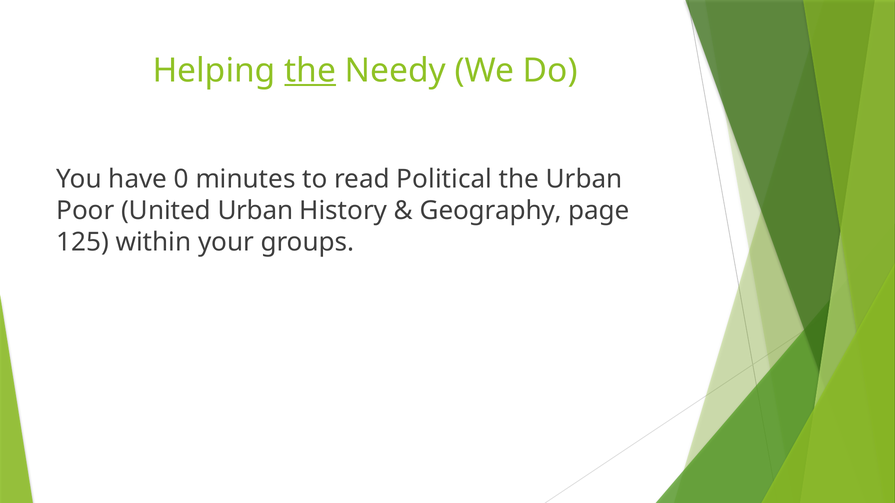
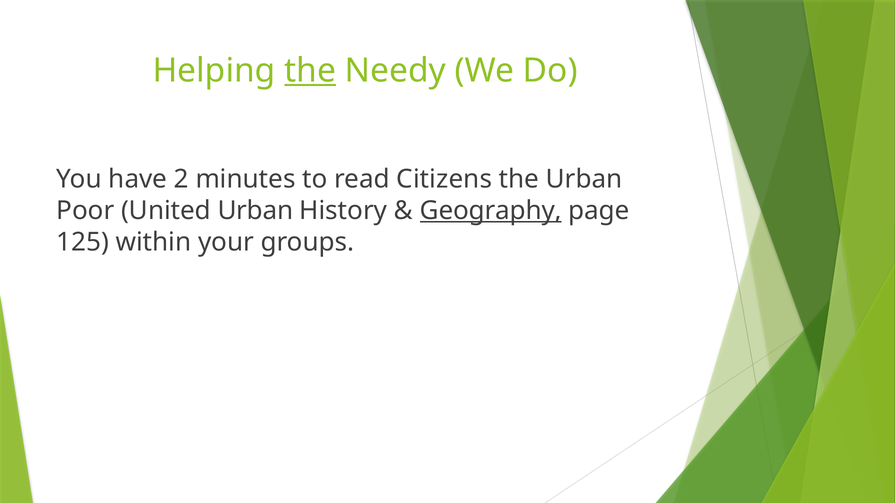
0: 0 -> 2 (181, 179)
Political: Political -> Citizens (444, 179)
Geography underline: none -> present (491, 211)
